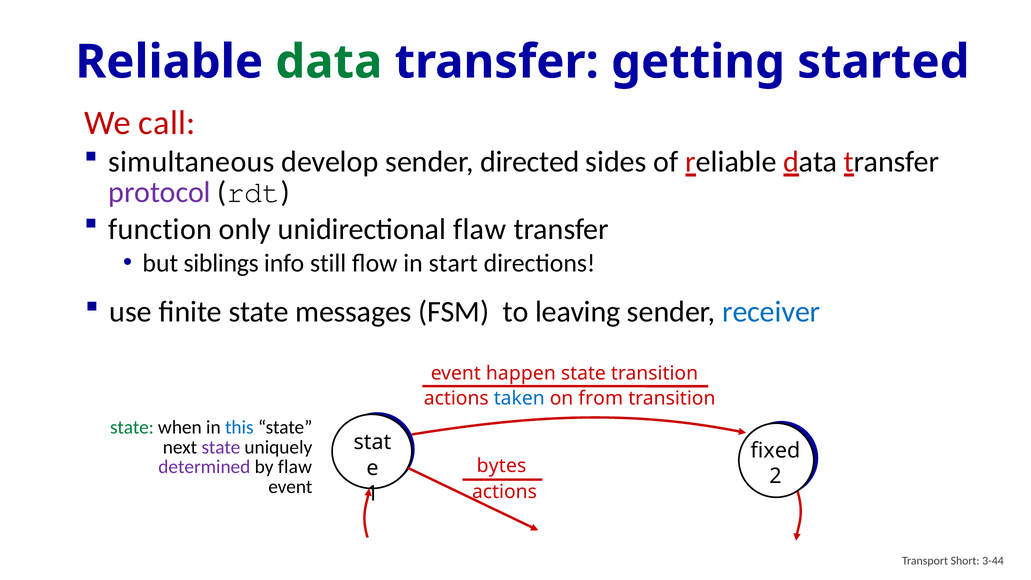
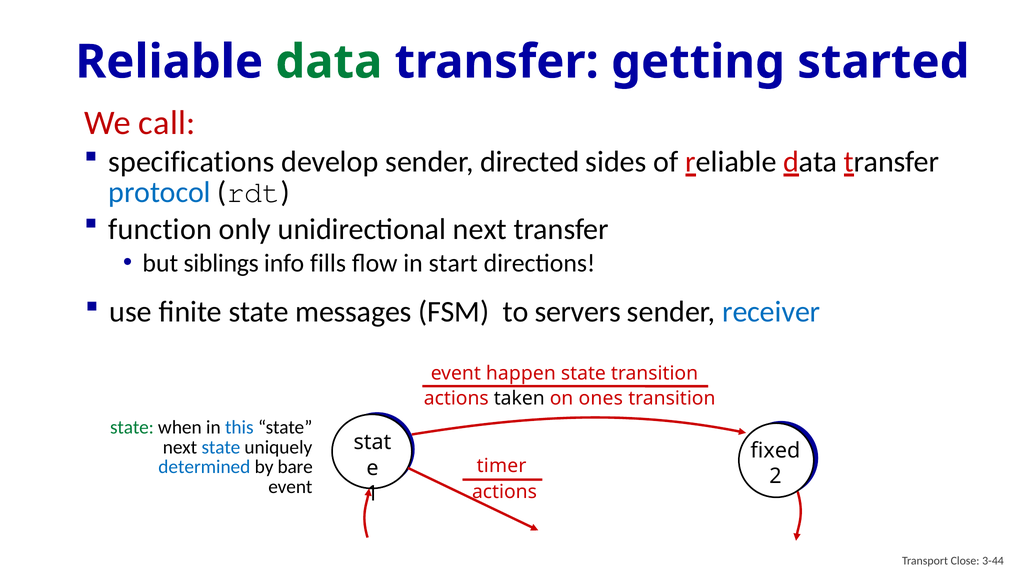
simultaneous: simultaneous -> specifications (191, 162)
protocol colour: purple -> blue (160, 193)
unidirectional flaw: flaw -> next (480, 229)
still: still -> fills (328, 263)
leaving: leaving -> servers (578, 312)
taken colour: blue -> black (519, 398)
from: from -> ones (601, 398)
state colour: purple -> blue (221, 447)
determined colour: purple -> blue (204, 467)
by flaw: flaw -> bare (295, 467)
bytes: bytes -> timer (502, 466)
Short: Short -> Close (965, 561)
